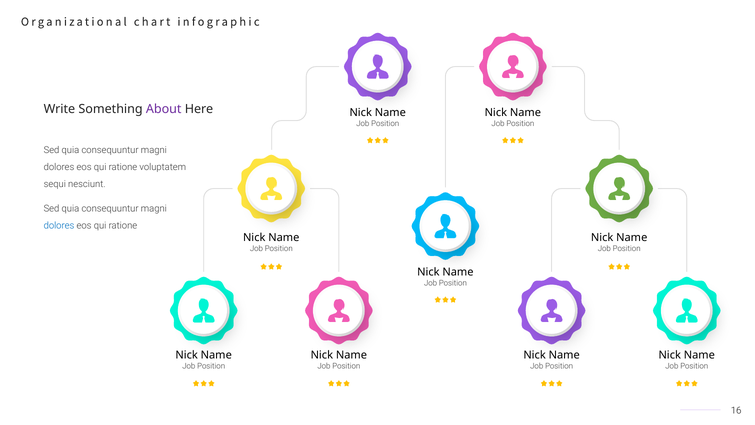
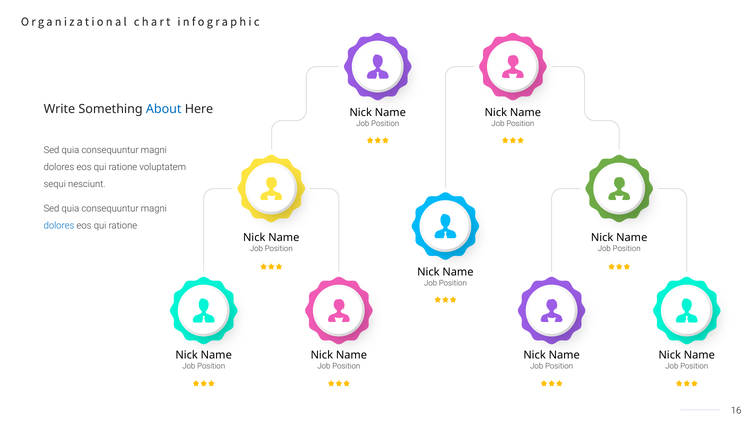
About colour: purple -> blue (164, 109)
